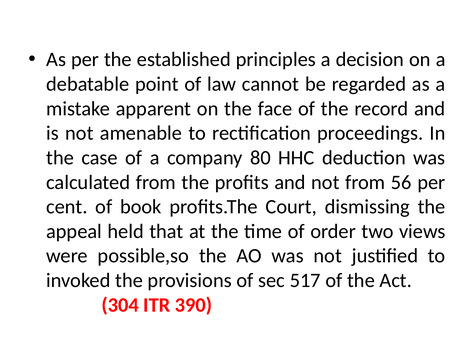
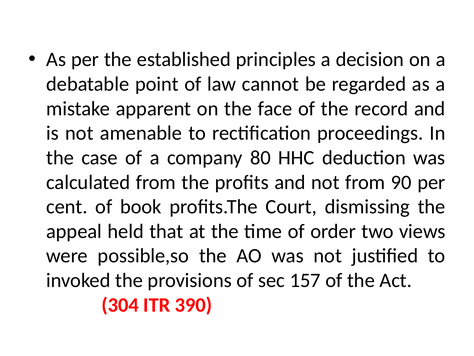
56: 56 -> 90 (401, 182)
517: 517 -> 157 (305, 280)
